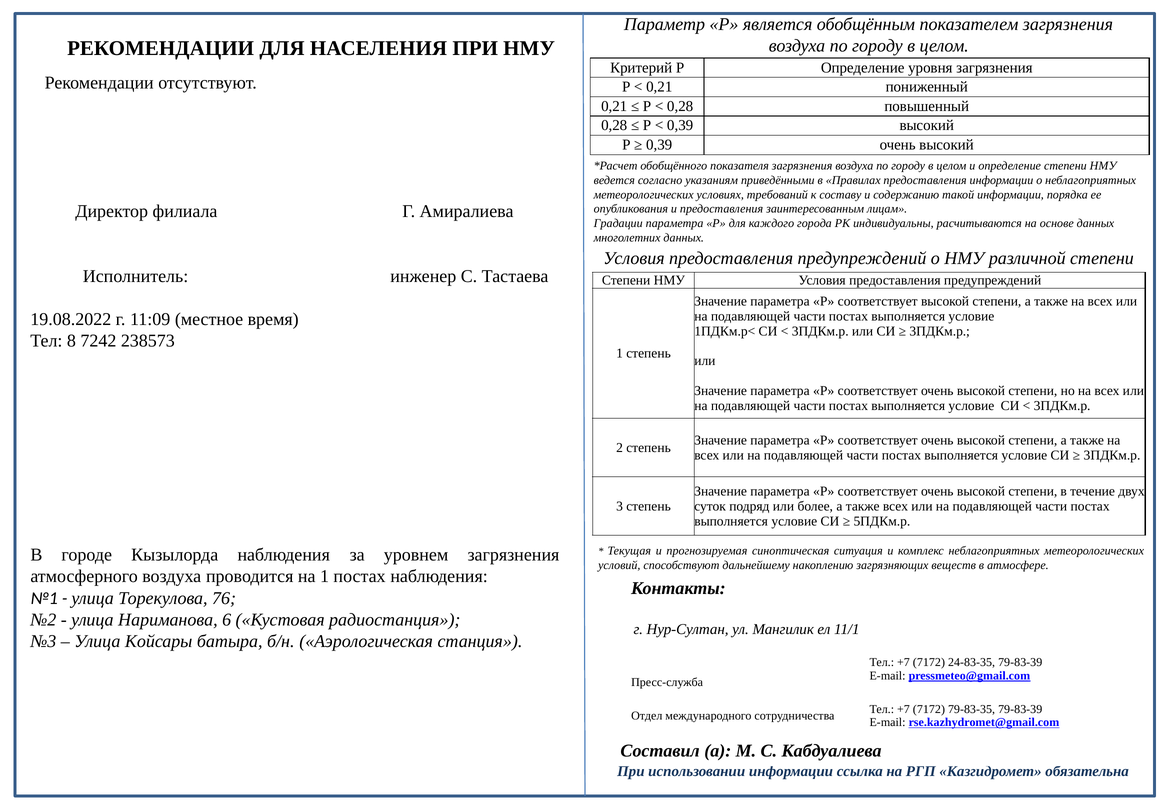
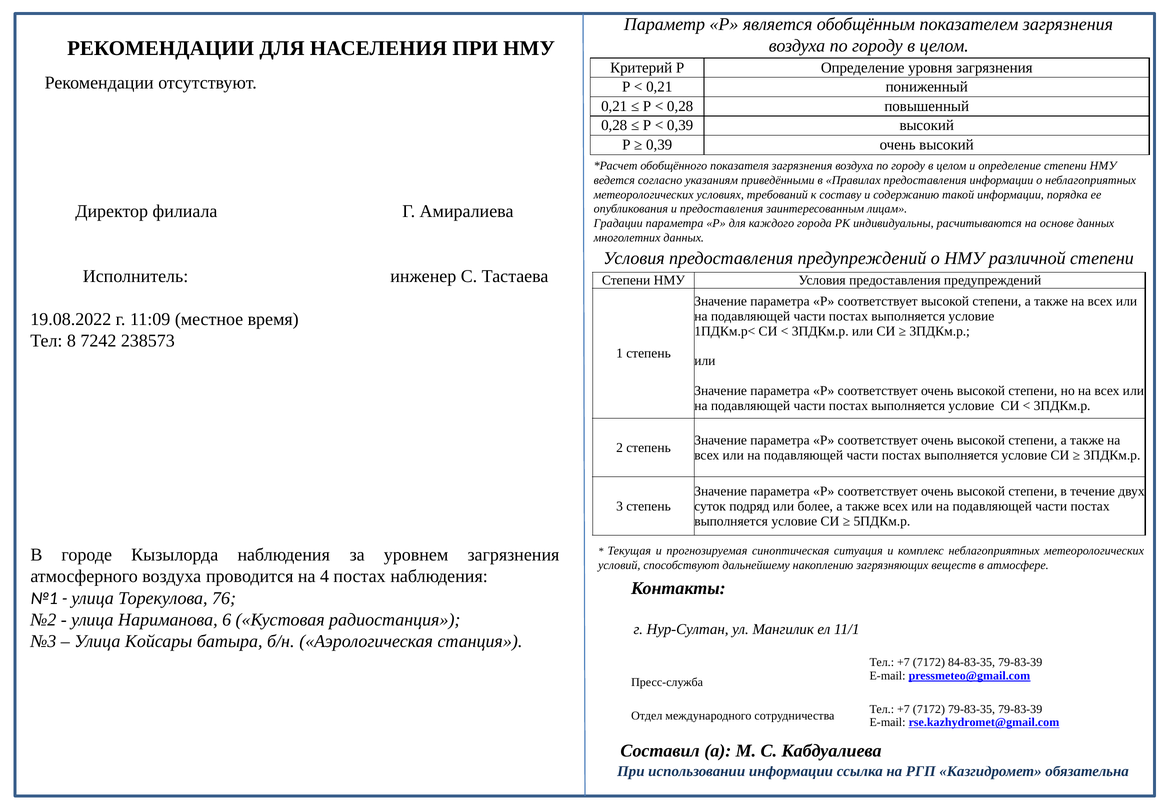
на 1: 1 -> 4 (325, 577)
24-83-35: 24-83-35 -> 84-83-35 (972, 662)
